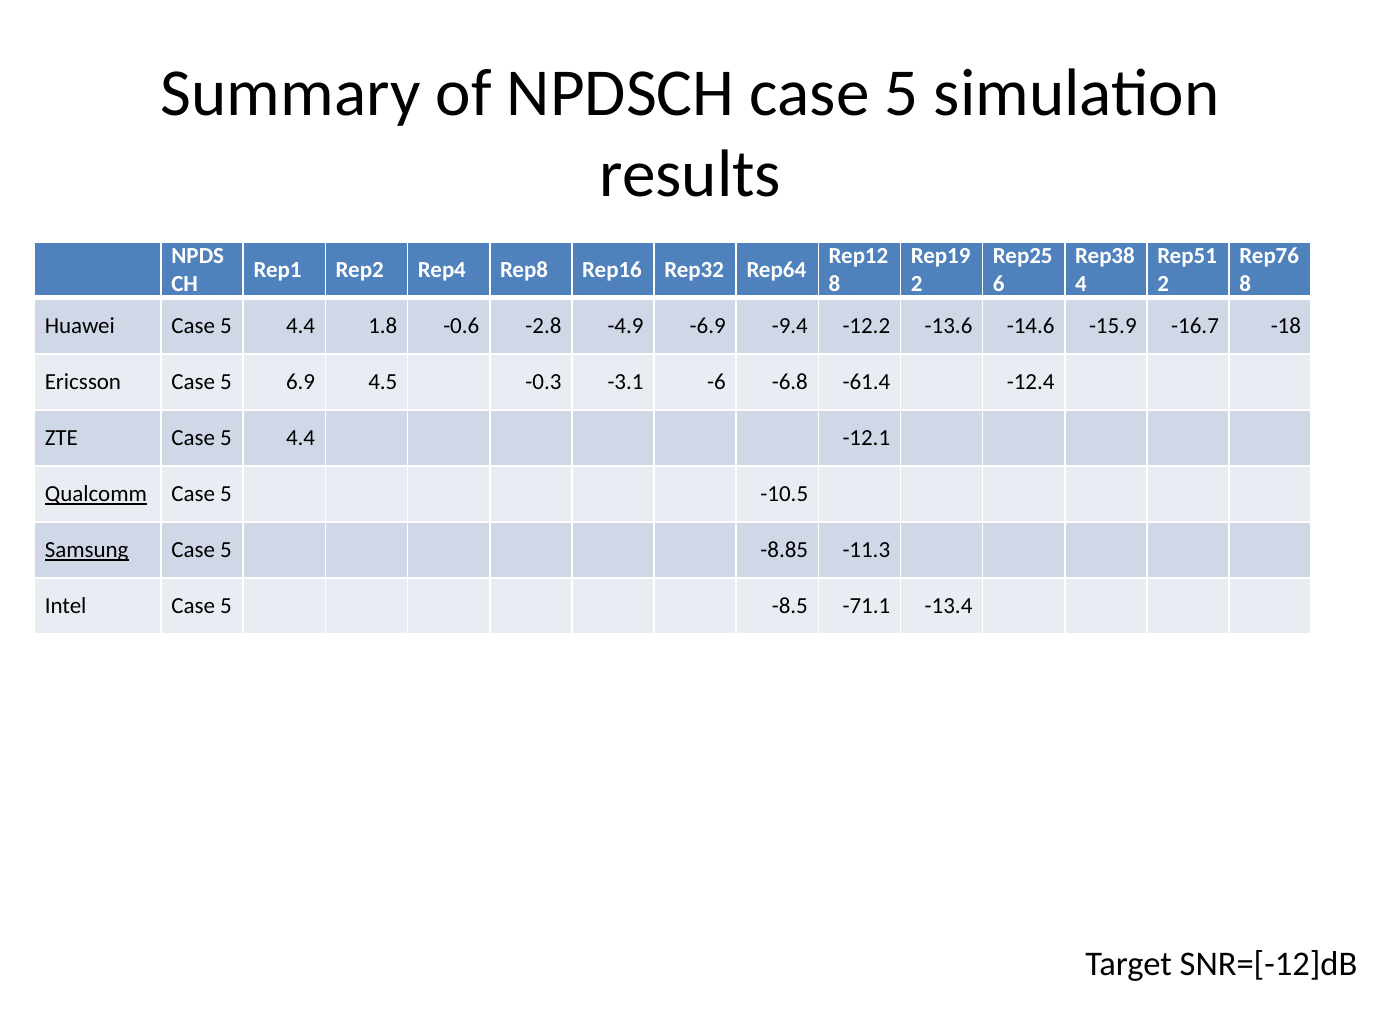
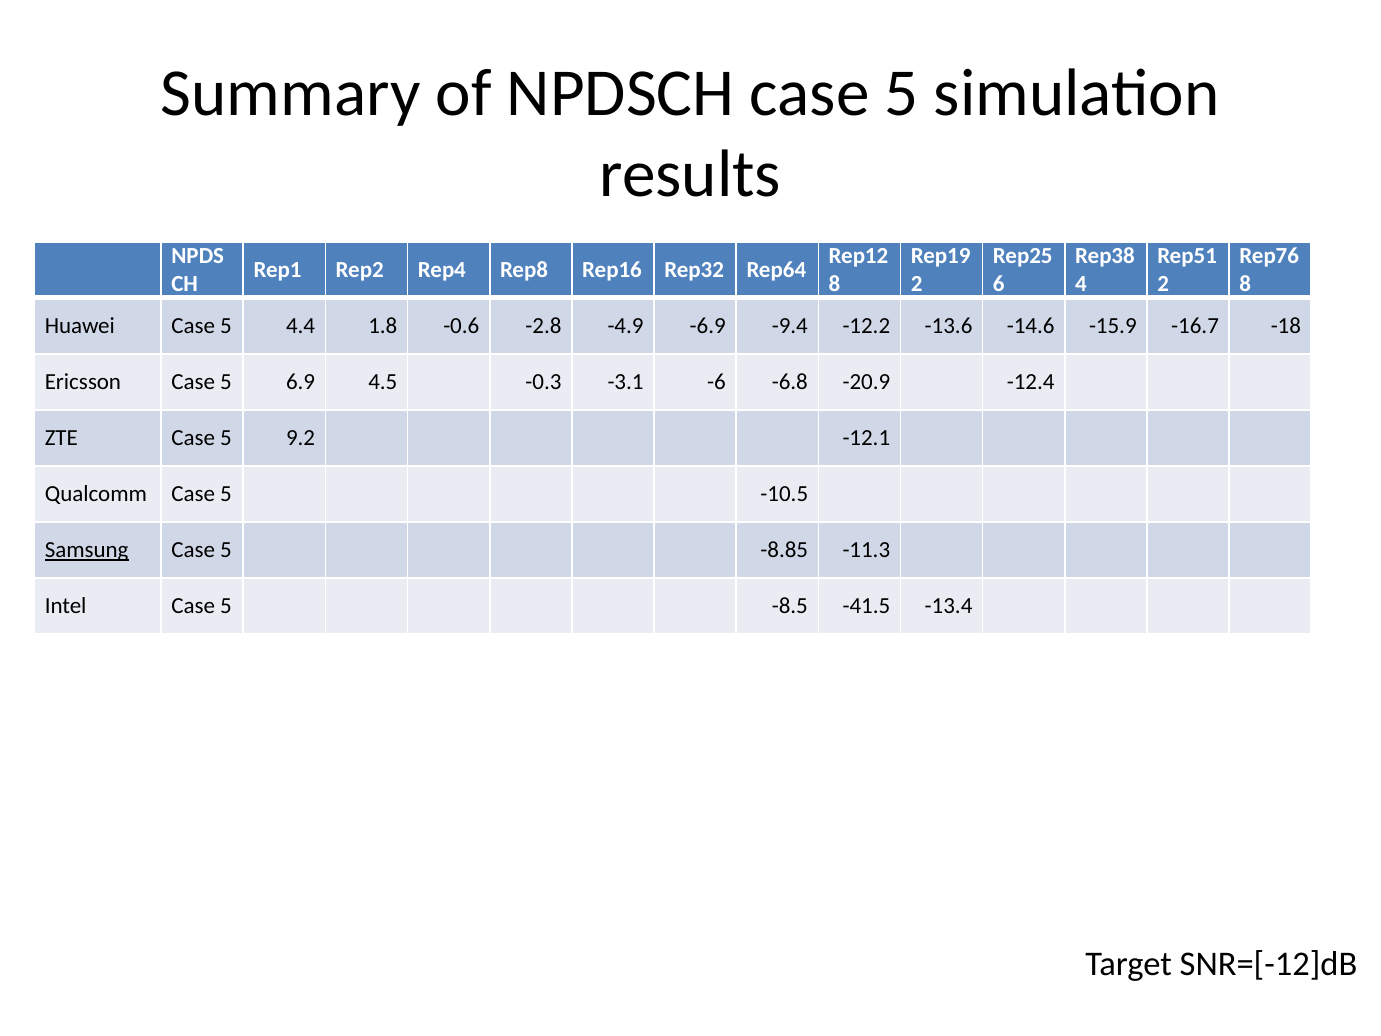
-61.4: -61.4 -> -20.9 (866, 382)
ZTE Case 5 4.4: 4.4 -> 9.2 (301, 438)
Qualcomm underline: present -> none (96, 494)
-71.1: -71.1 -> -41.5 (866, 606)
